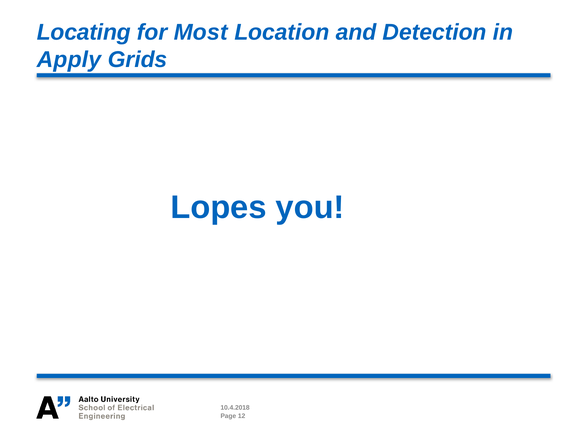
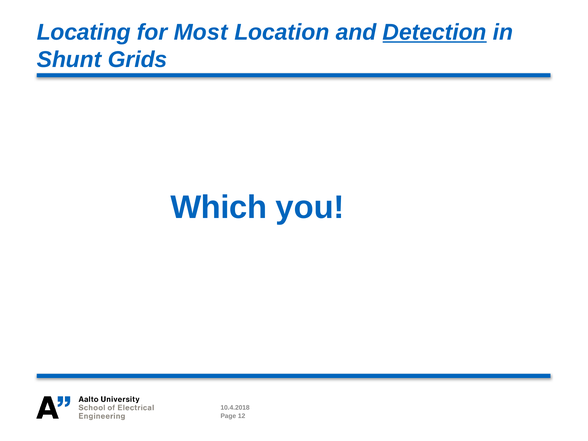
Detection underline: none -> present (435, 32)
Apply: Apply -> Shunt (69, 60)
Lopes: Lopes -> Which (219, 207)
